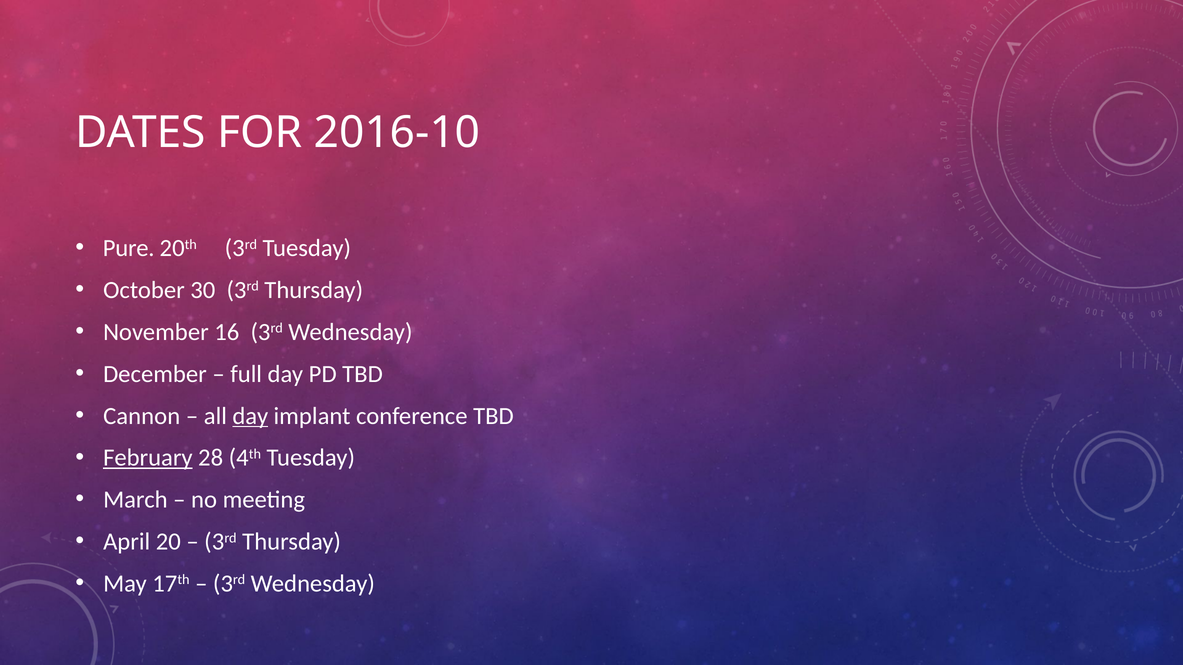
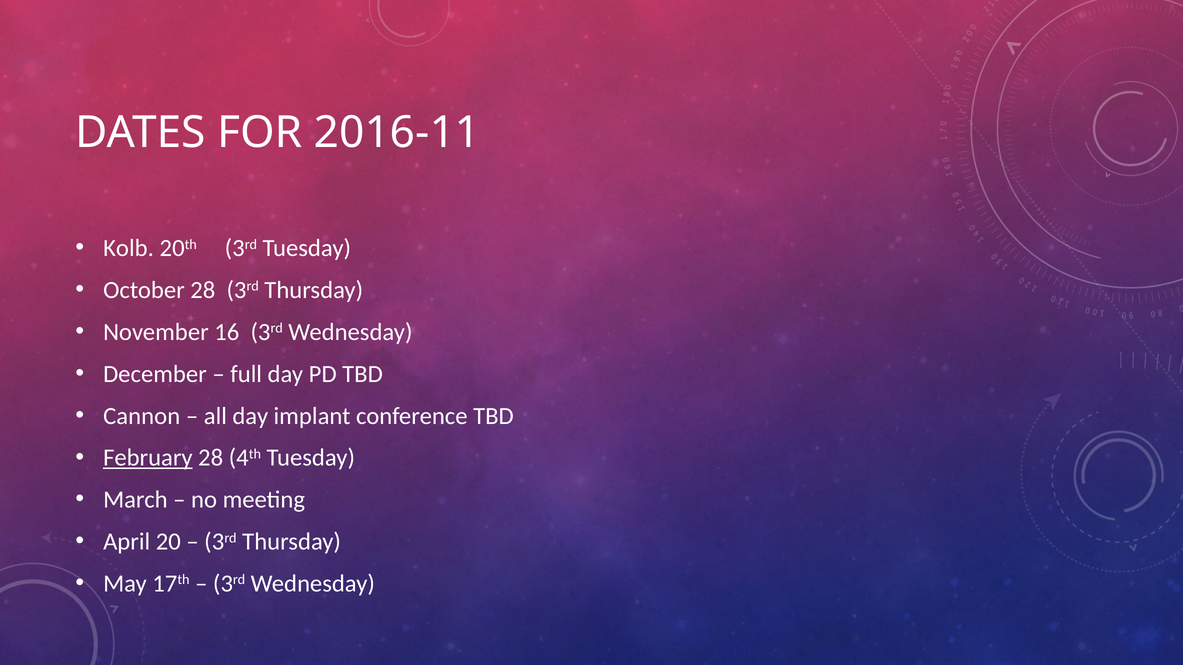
2016-10: 2016-10 -> 2016-11 (397, 133)
Pure: Pure -> Kolb (129, 248)
October 30: 30 -> 28 (203, 290)
day underline: present -> none (250, 416)
